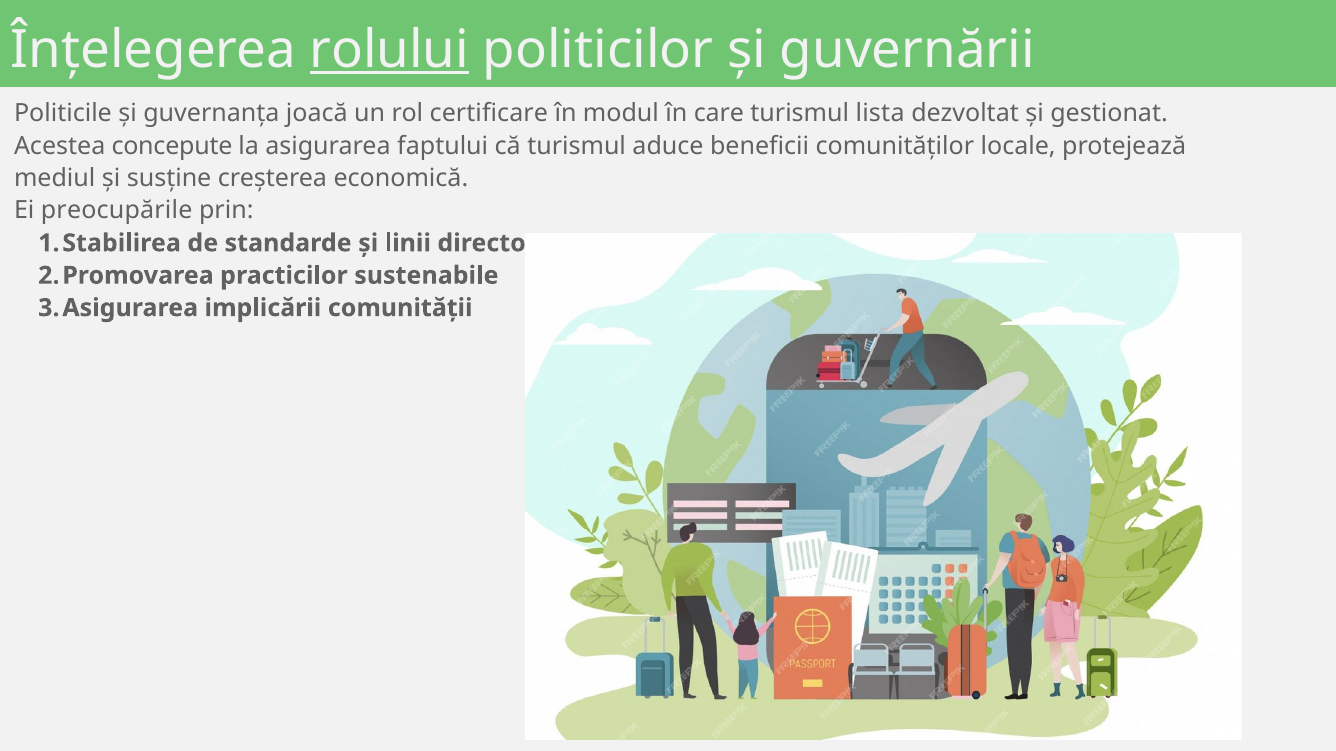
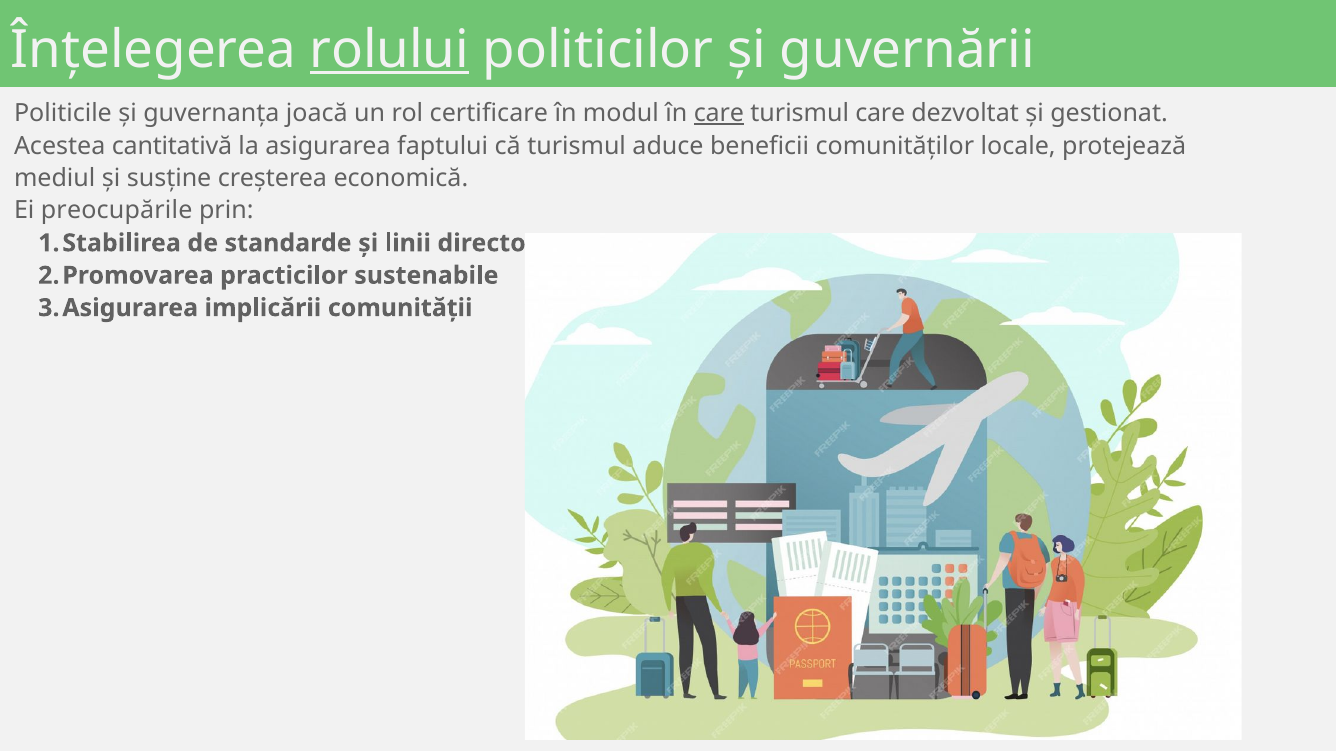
care underline: none -> present (719, 114)
turismul lista: lista -> care (880, 114)
concepute: concepute -> cantitativă (172, 146)
